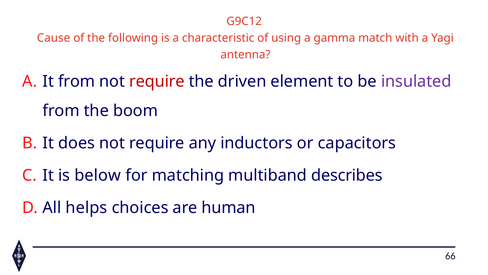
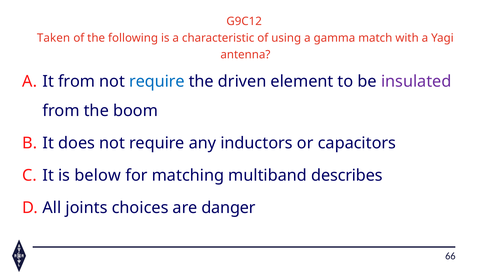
Cause: Cause -> Taken (54, 38)
require colour: red -> blue (157, 81)
helps: helps -> joints (87, 208)
human: human -> danger (228, 208)
